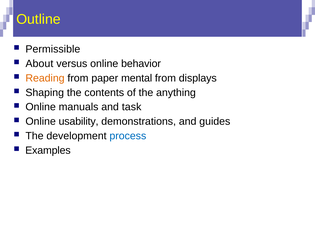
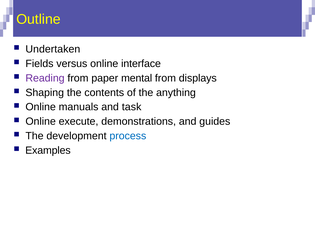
Permissible: Permissible -> Undertaken (53, 49)
About: About -> Fields (39, 64)
behavior: behavior -> interface (141, 64)
Reading colour: orange -> purple (45, 78)
usability: usability -> execute (79, 122)
